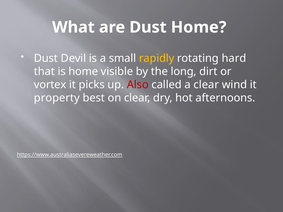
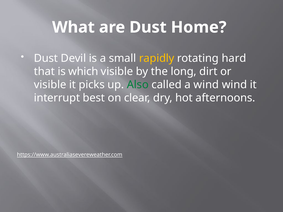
is home: home -> which (83, 72)
vortex: vortex -> visible (50, 85)
Also colour: red -> green (138, 85)
a clear: clear -> wind (206, 85)
property: property -> interrupt (57, 98)
